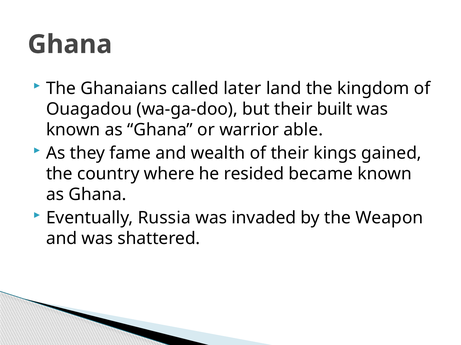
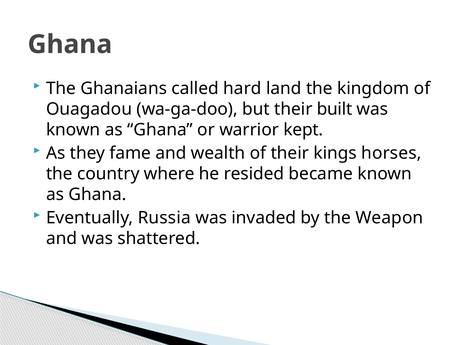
later: later -> hard (242, 89)
able: able -> kept (303, 130)
gained: gained -> horses (391, 153)
